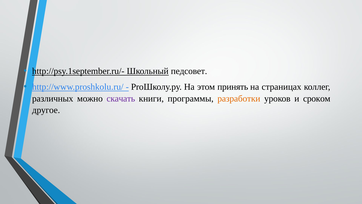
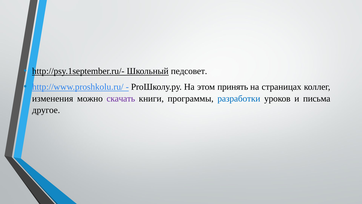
различных: различных -> изменения (53, 98)
разработки colour: orange -> blue (239, 98)
сроком: сроком -> письма (317, 98)
